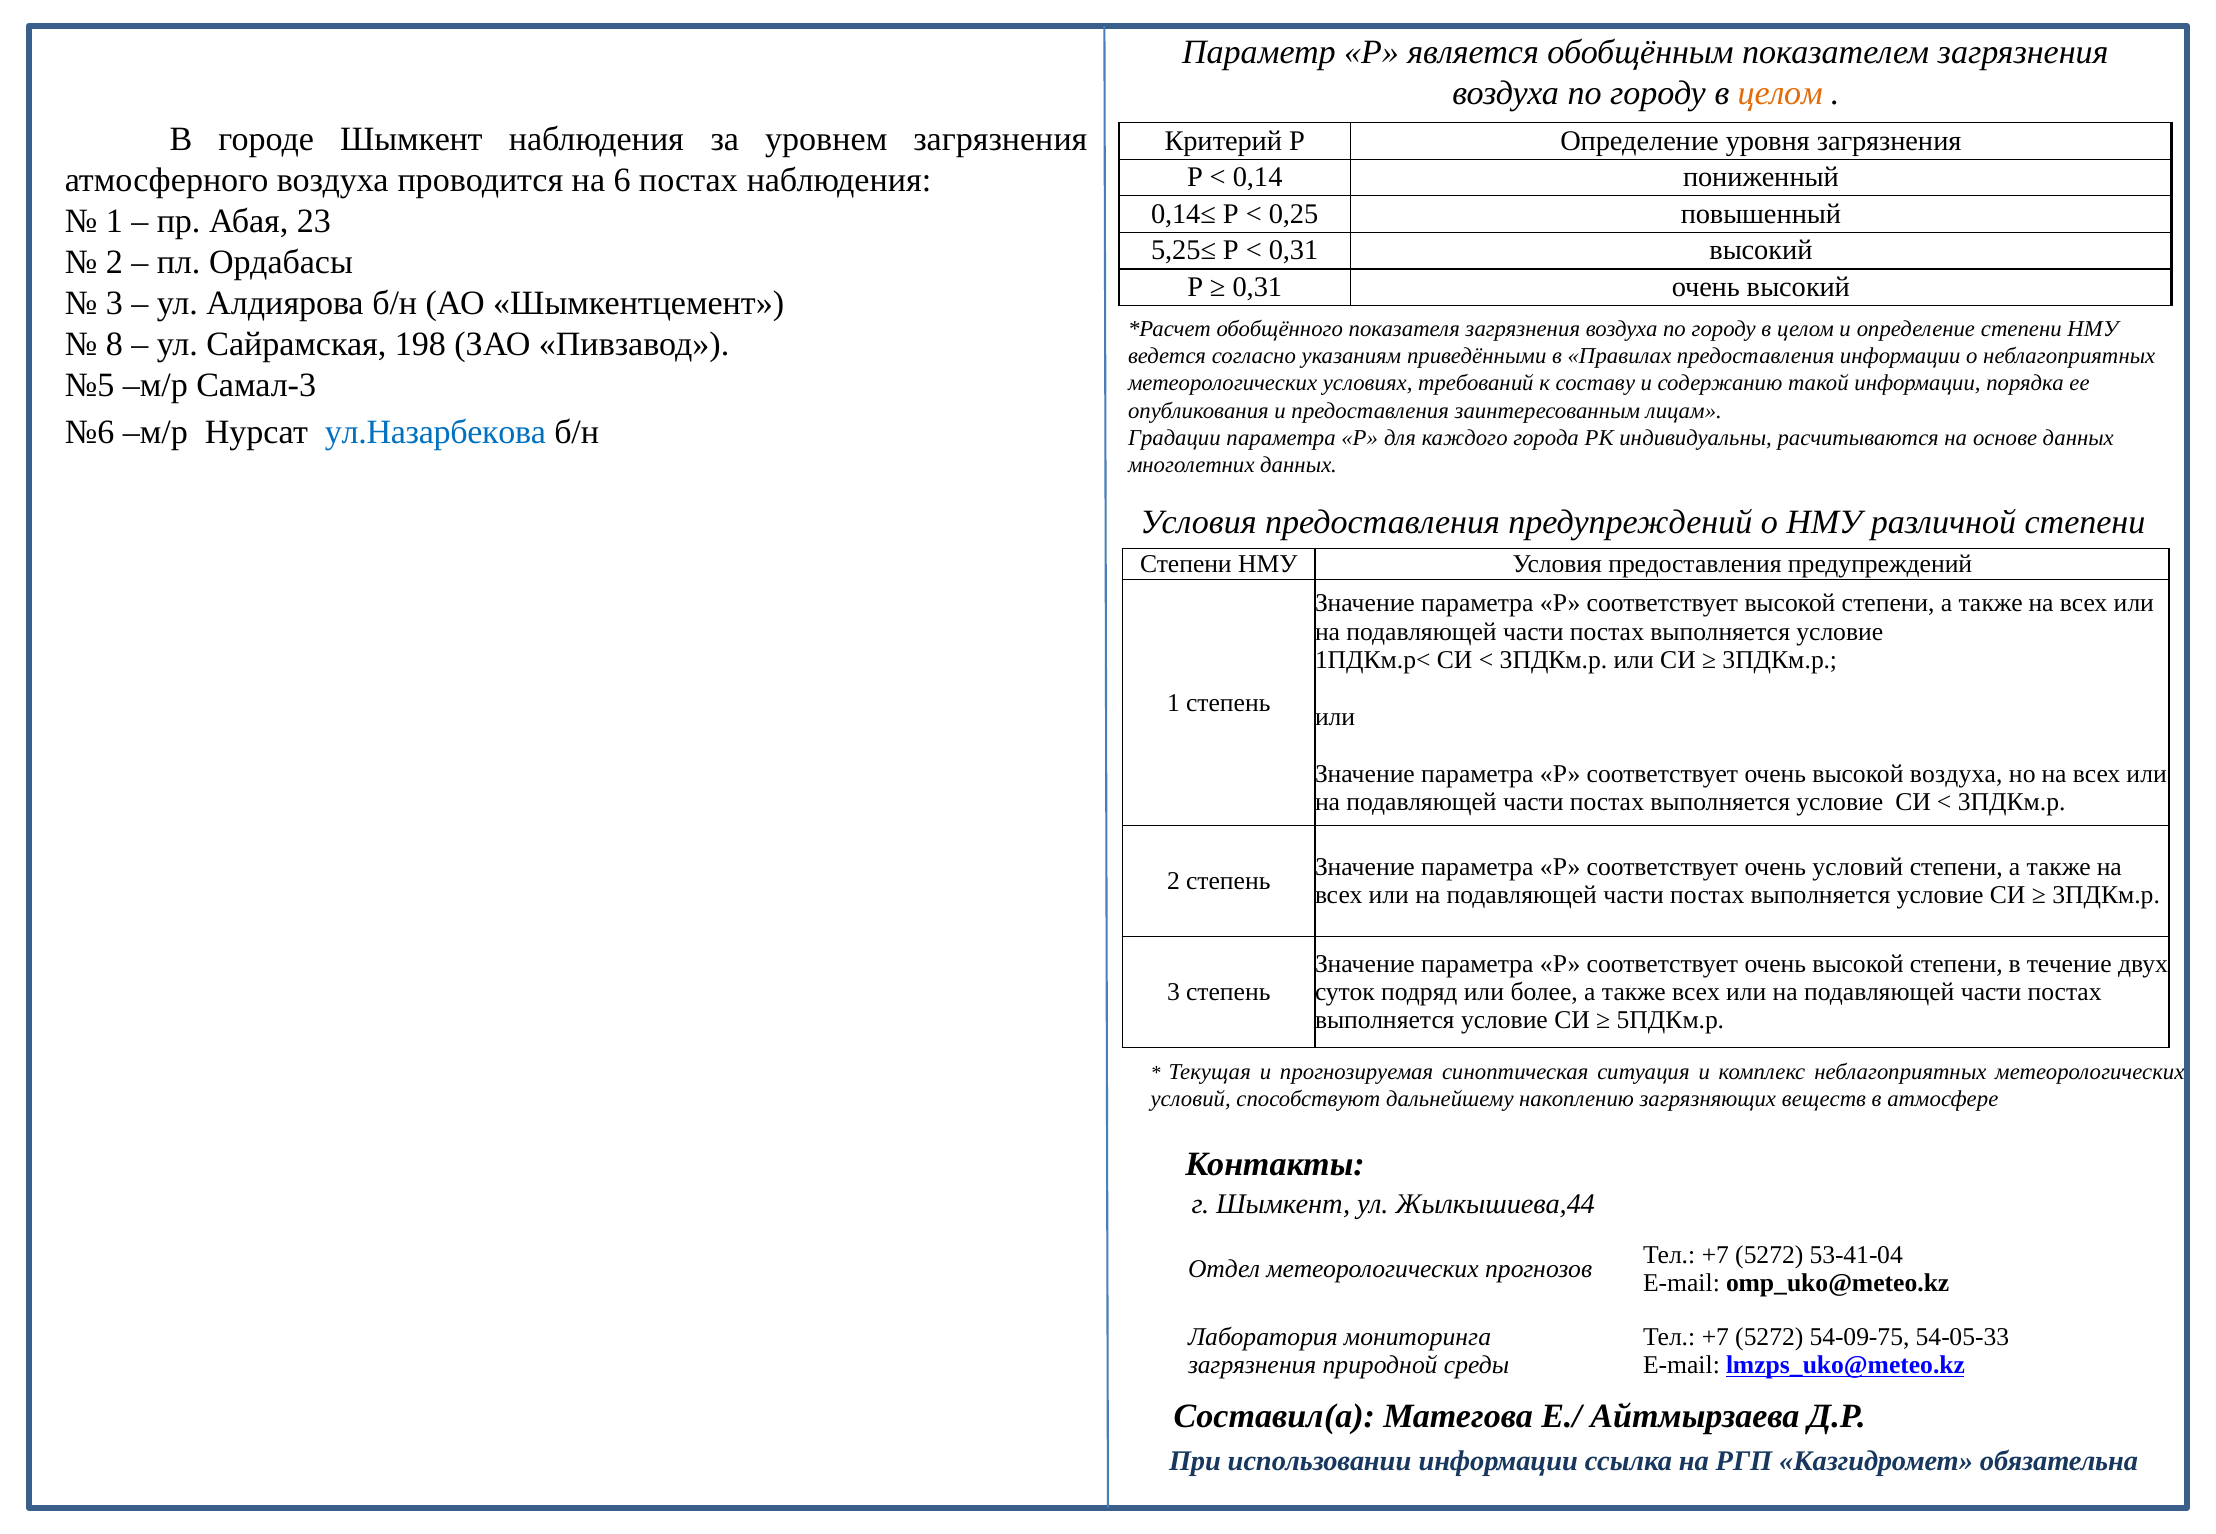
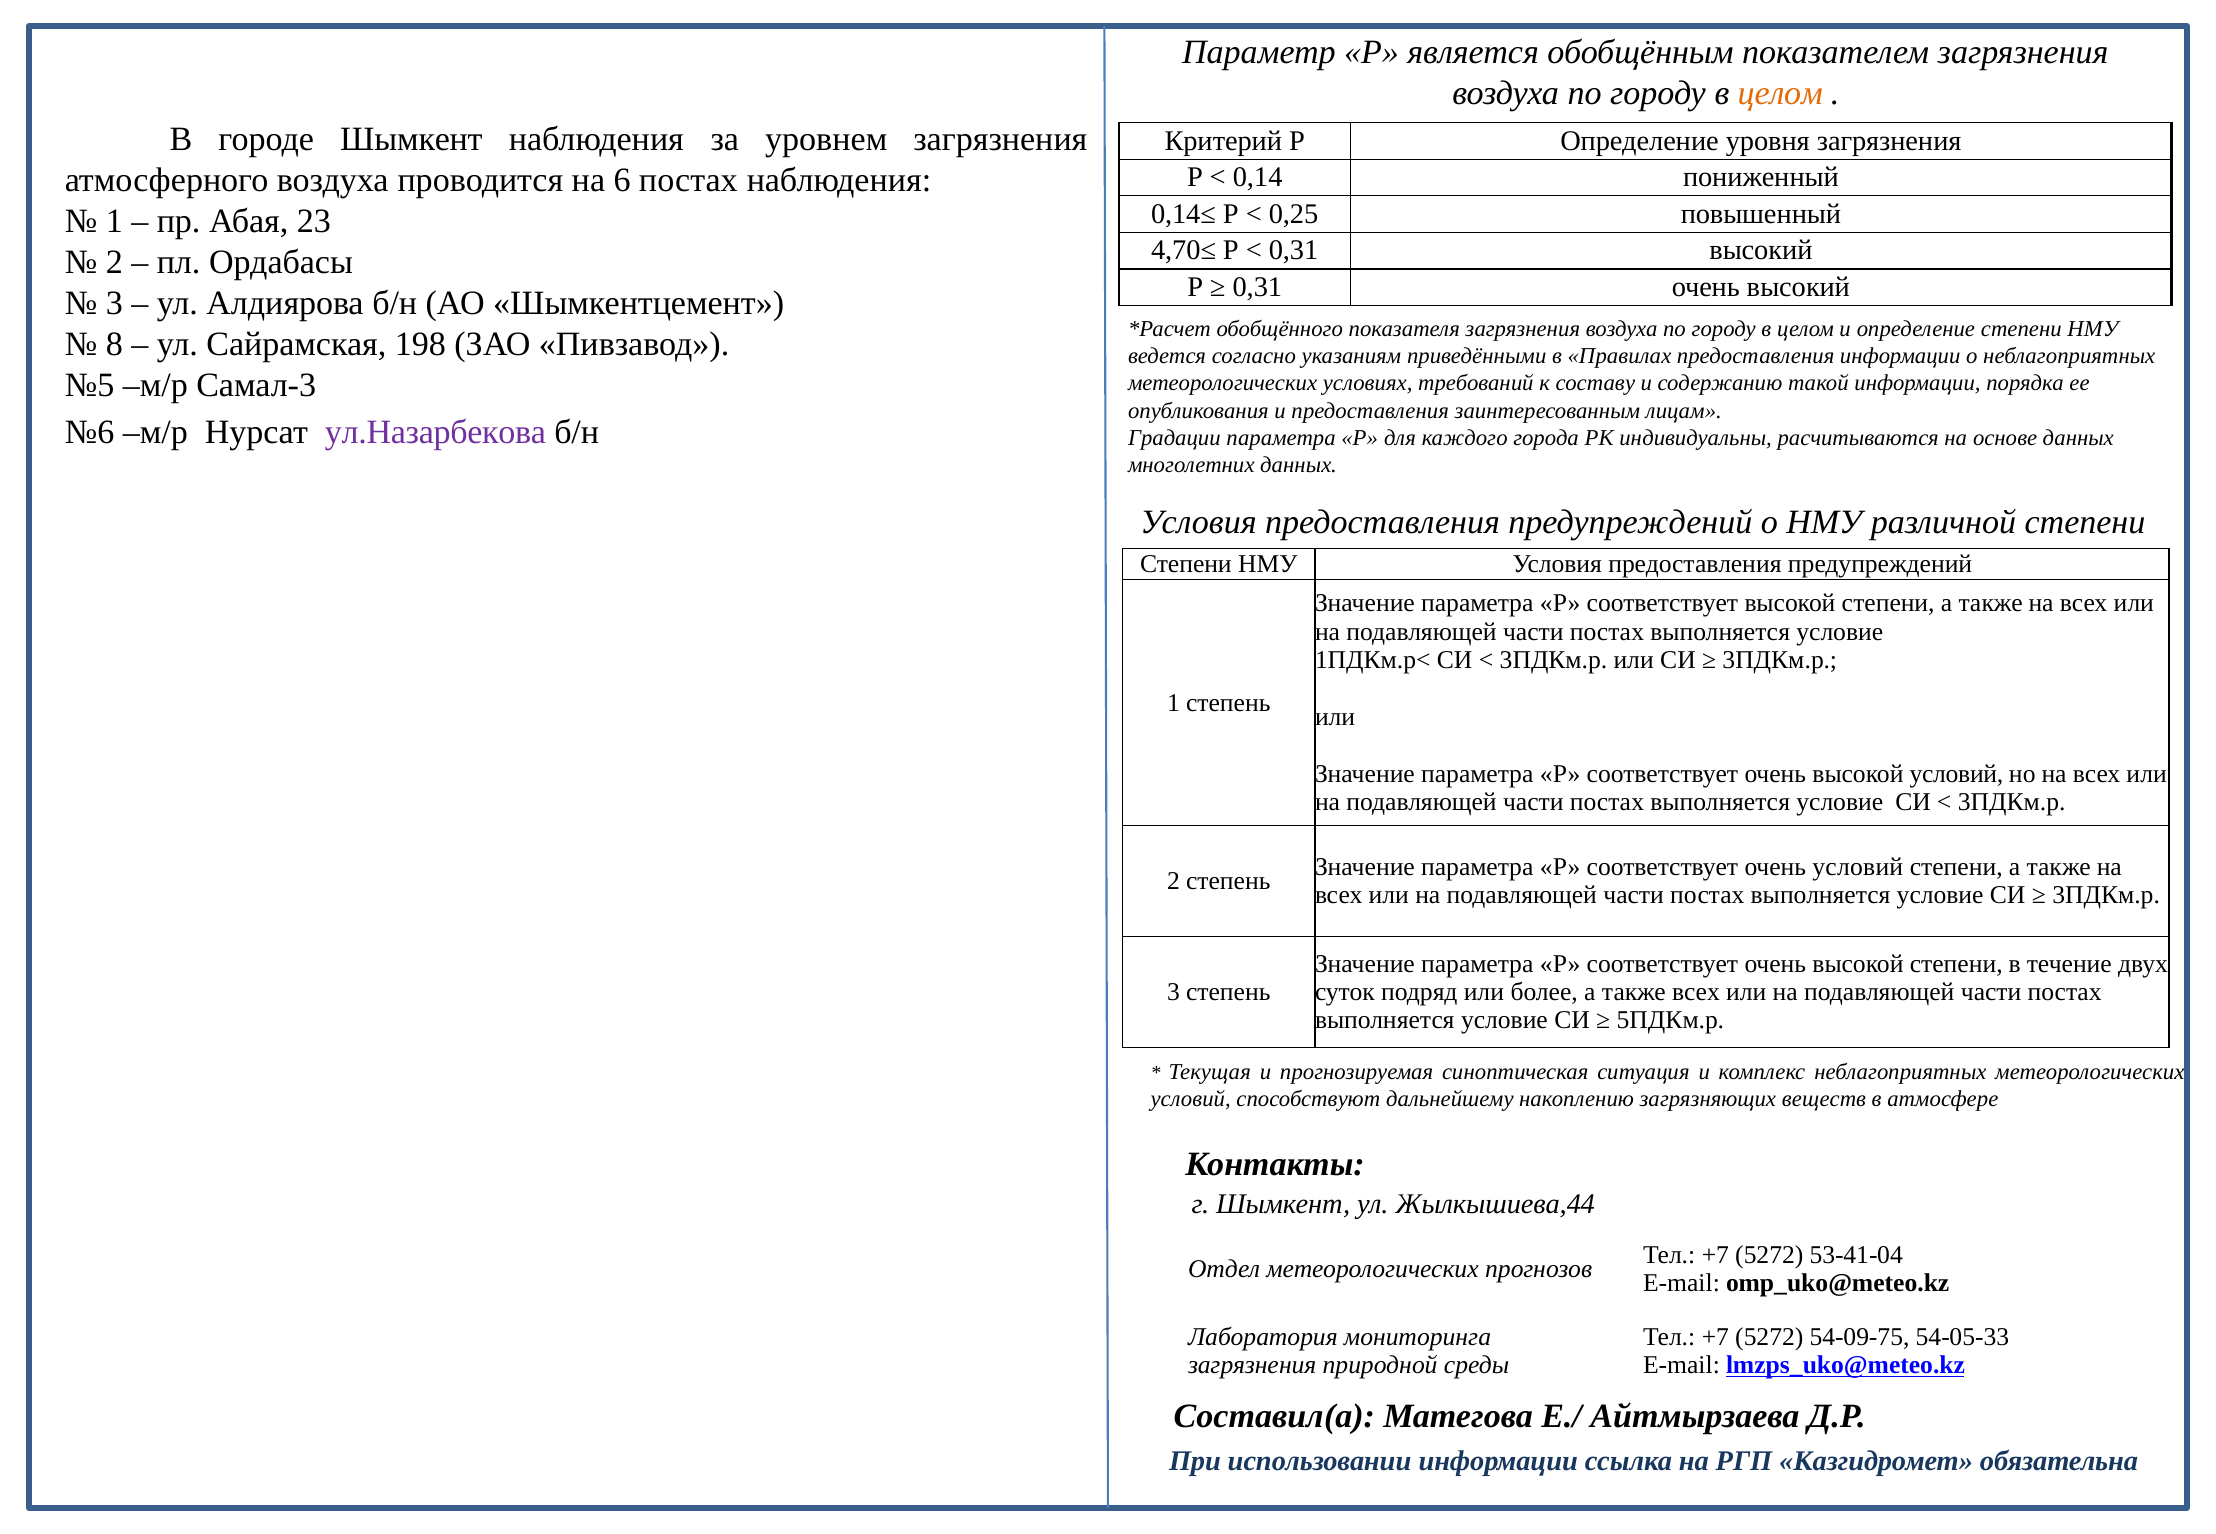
5,25≤: 5,25≤ -> 4,70≤ (1184, 250)
ул.Назарбекова colour: blue -> purple (435, 433)
высокой воздуха: воздуха -> условий (1956, 774)
